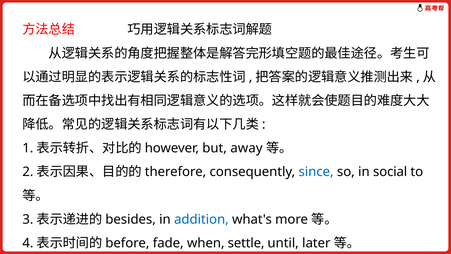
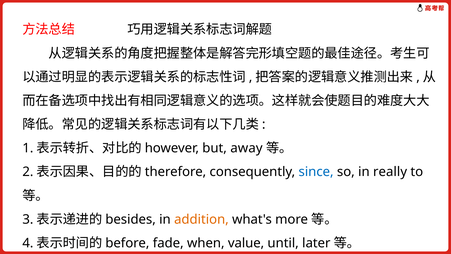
social: social -> really (390, 172)
addition colour: blue -> orange (201, 219)
settle: settle -> value (246, 243)
